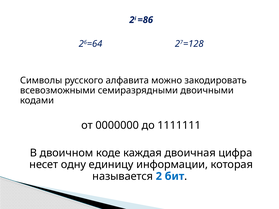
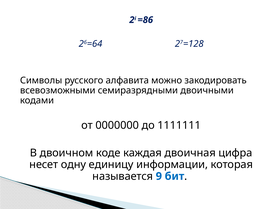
называется 2: 2 -> 9 (159, 176)
